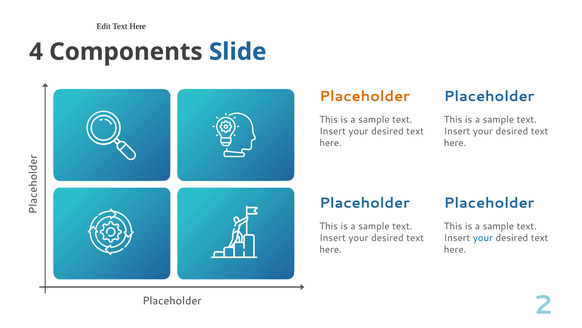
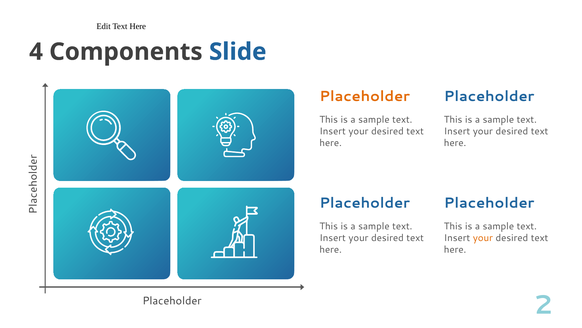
your colour: blue -> orange (483, 237)
